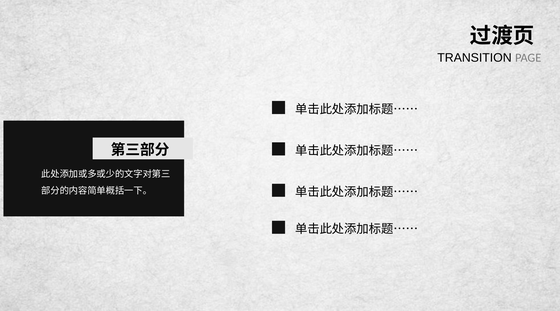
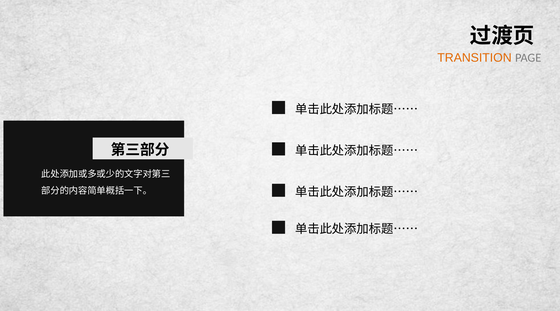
TRANSITION colour: black -> orange (474, 58)
